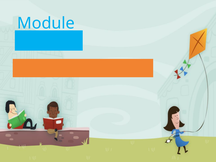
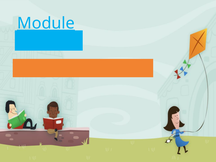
Module underline: none -> present (46, 23)
